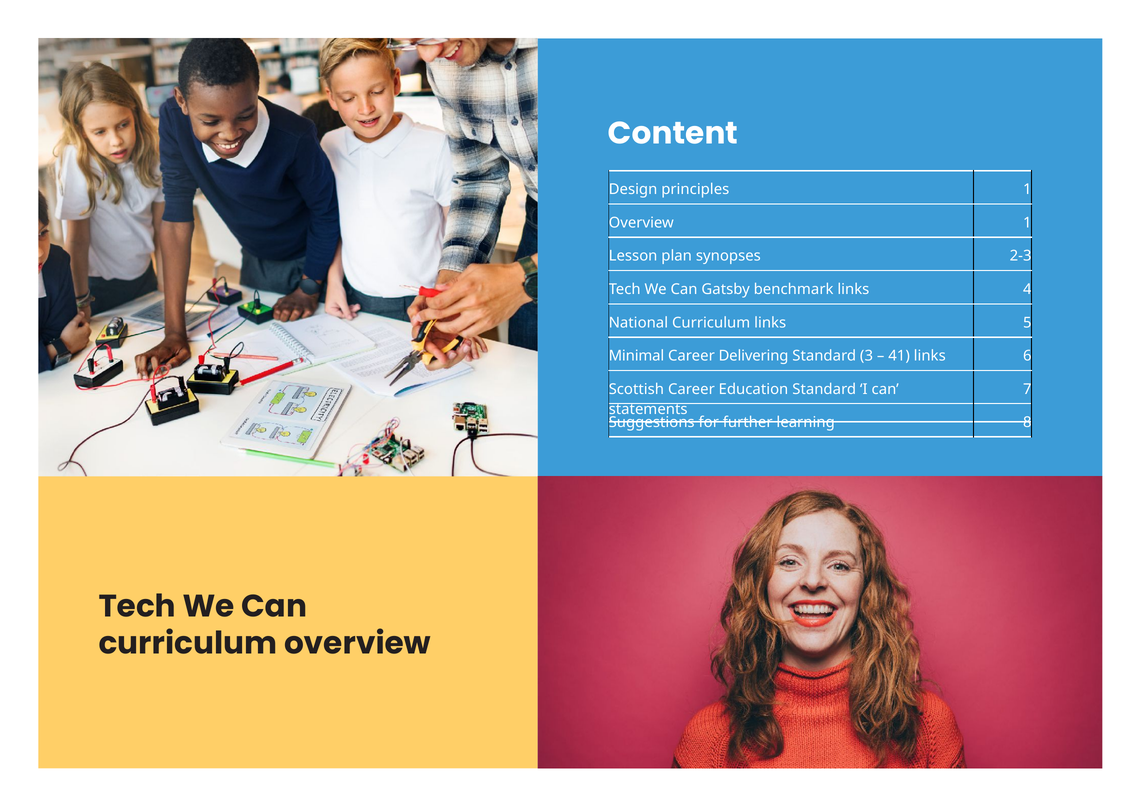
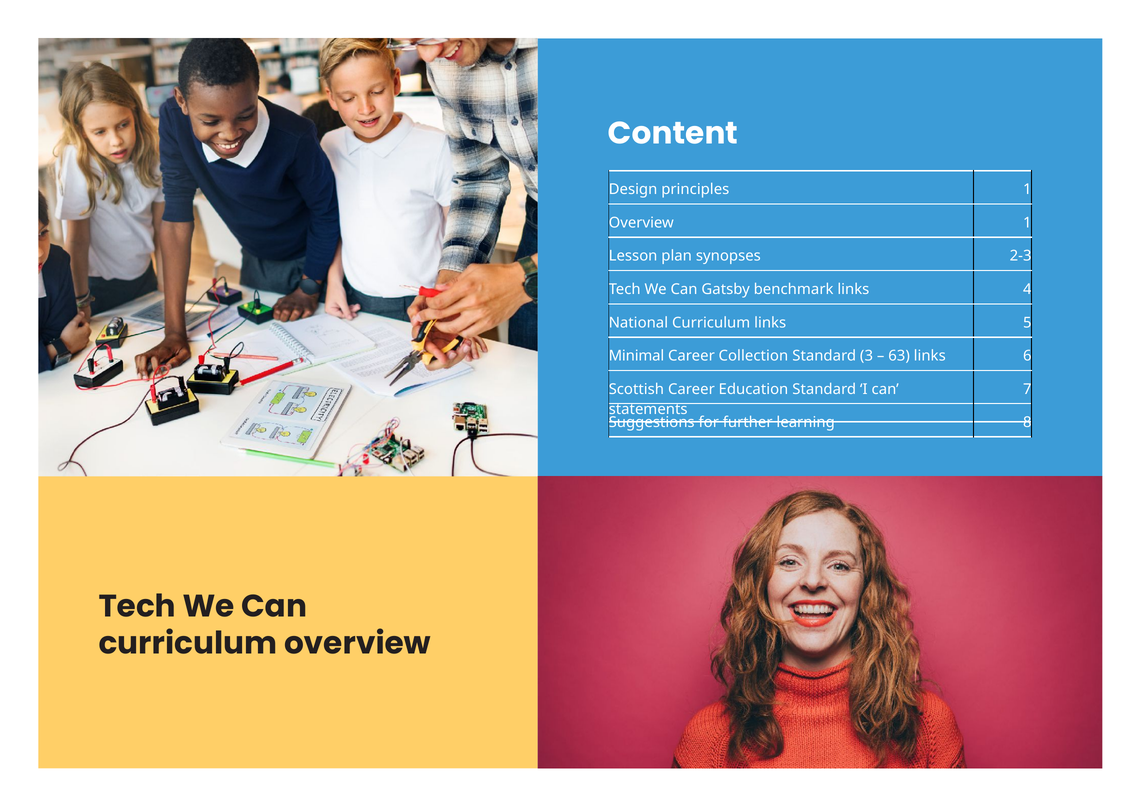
Delivering: Delivering -> Collection (753, 356)
41: 41 -> 63 (899, 356)
